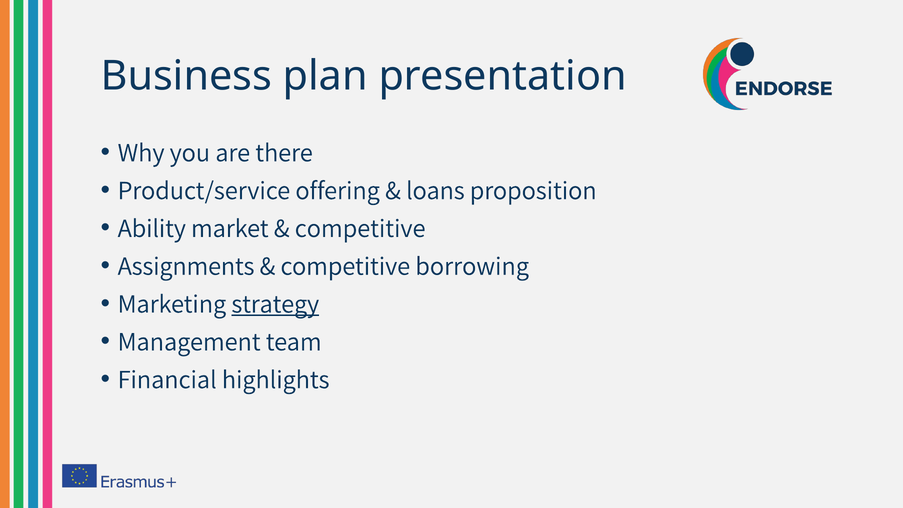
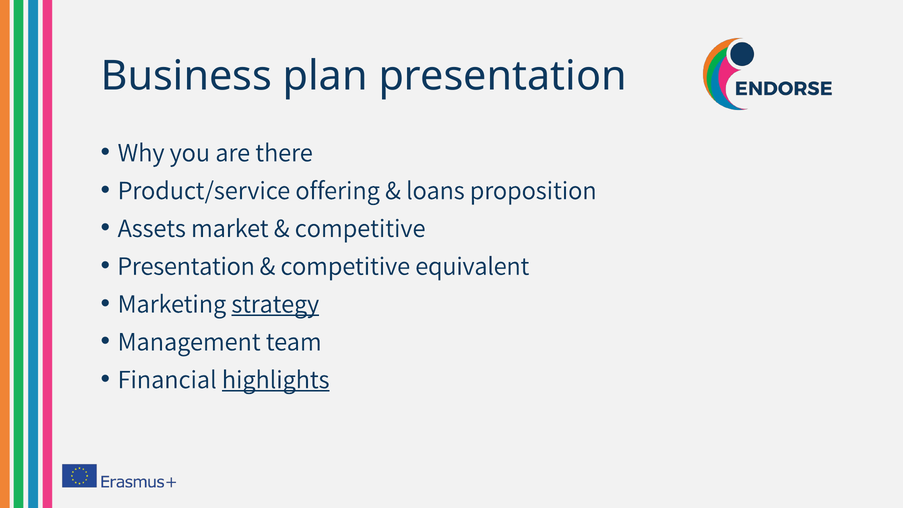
Ability: Ability -> Assets (152, 228)
Assignments: Assignments -> Presentation (186, 266)
borrowing: borrowing -> equivalent (472, 266)
highlights underline: none -> present (276, 379)
